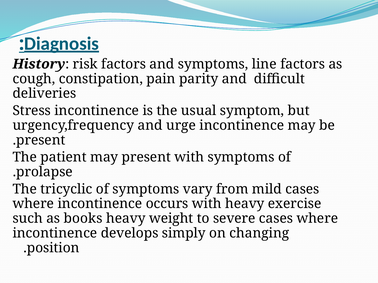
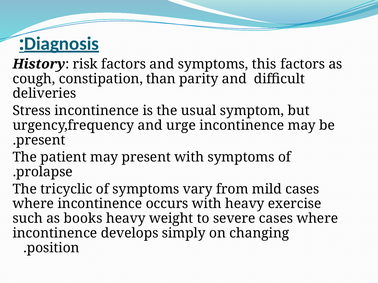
line: line -> this (264, 64)
pain: pain -> than (161, 79)
